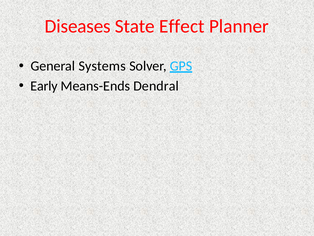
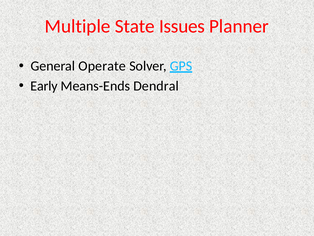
Diseases: Diseases -> Multiple (78, 26)
Effect: Effect -> Issues (182, 26)
Systems: Systems -> Operate (102, 66)
